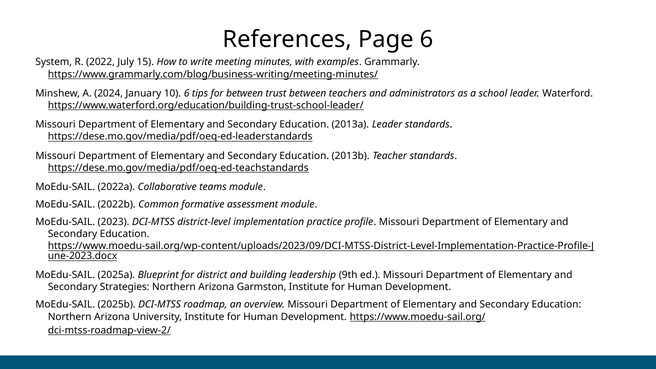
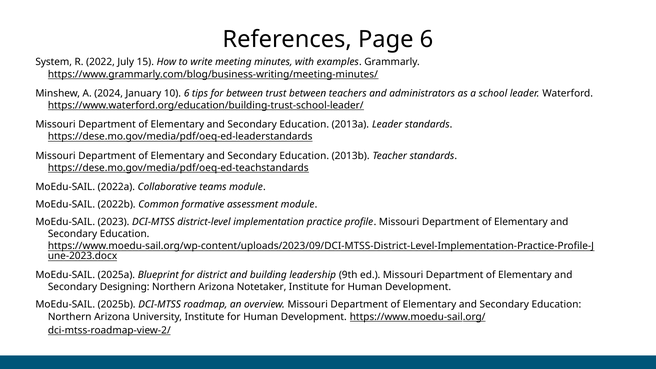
Strategies: Strategies -> Designing (125, 287)
Garmston: Garmston -> Notetaker (262, 287)
